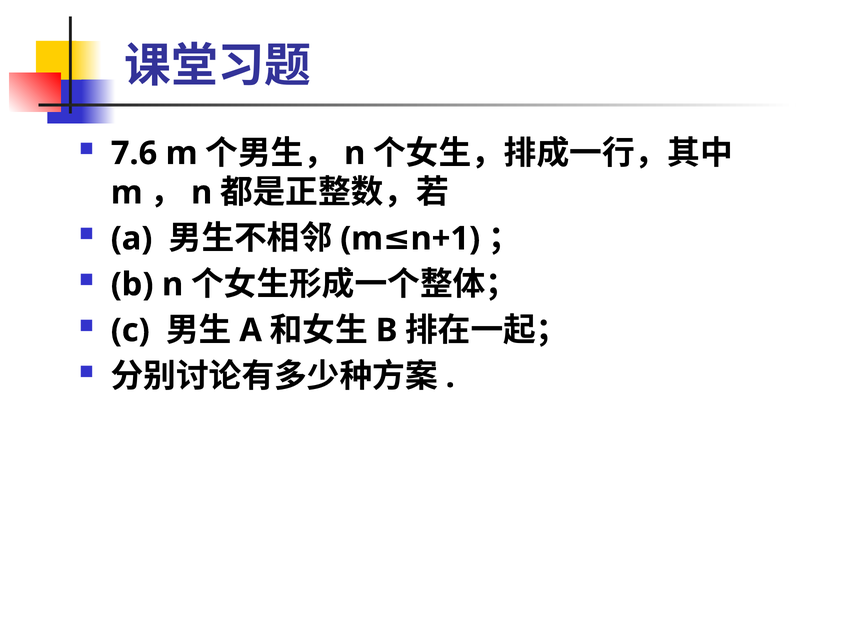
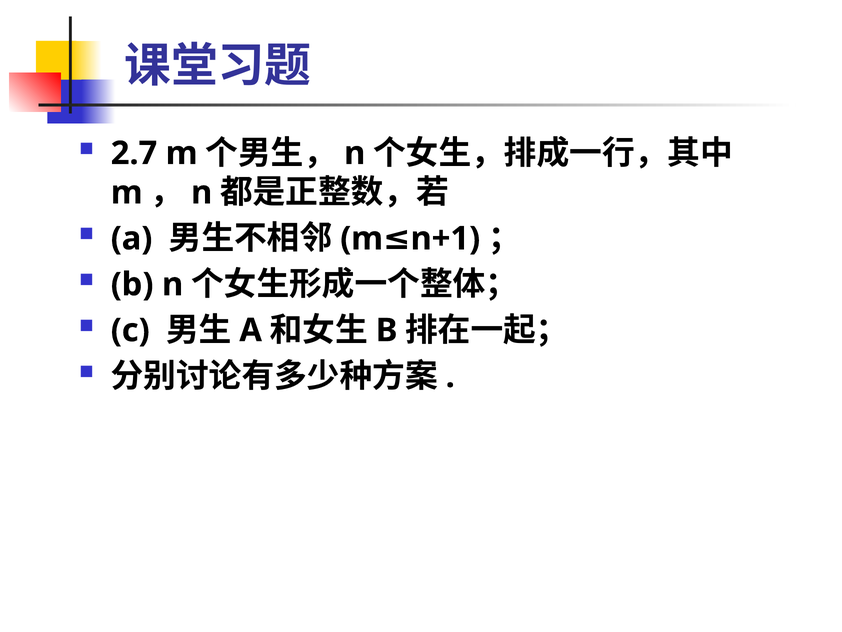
7.6: 7.6 -> 2.7 (134, 153)
